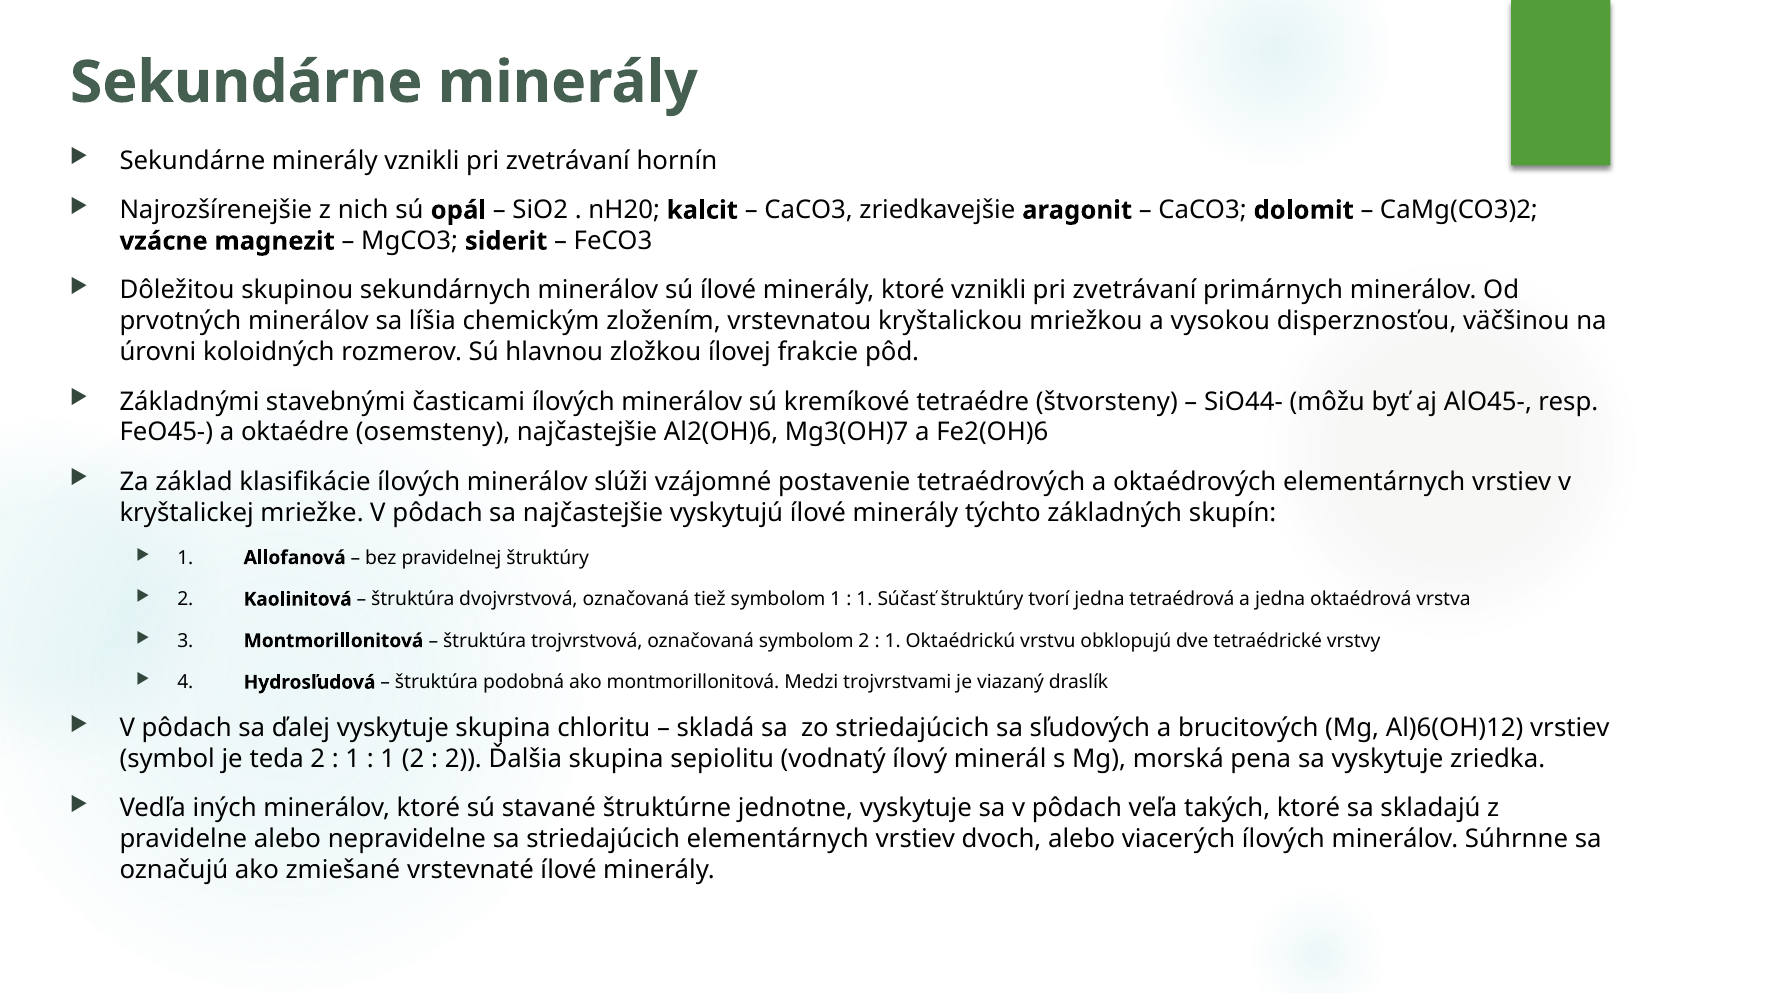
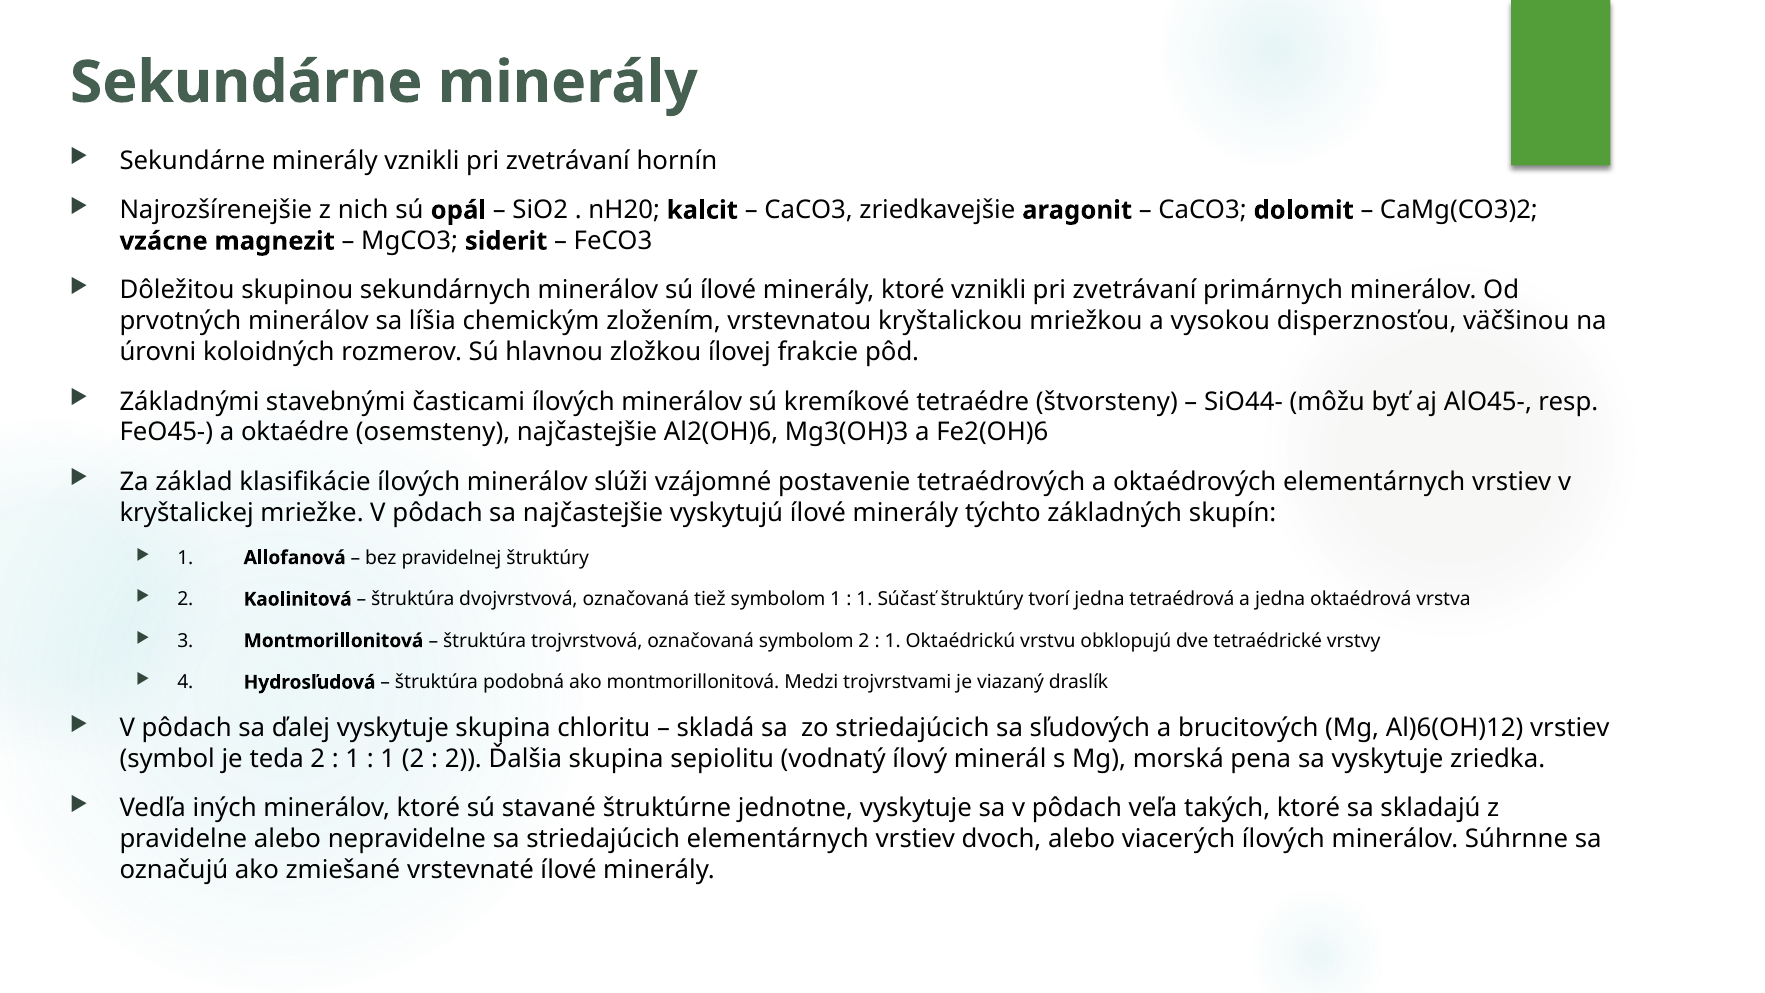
Mg3(OH)7: Mg3(OH)7 -> Mg3(OH)3 (847, 432)
